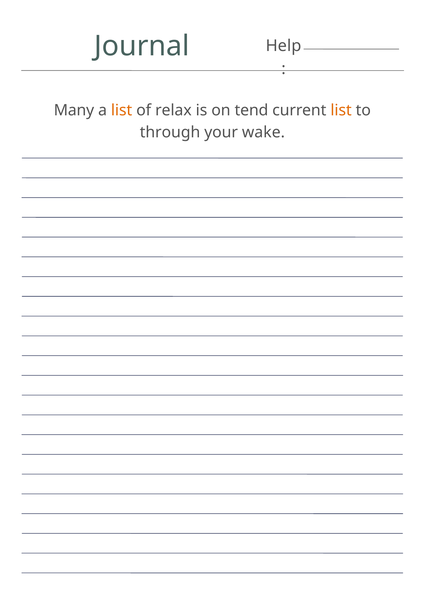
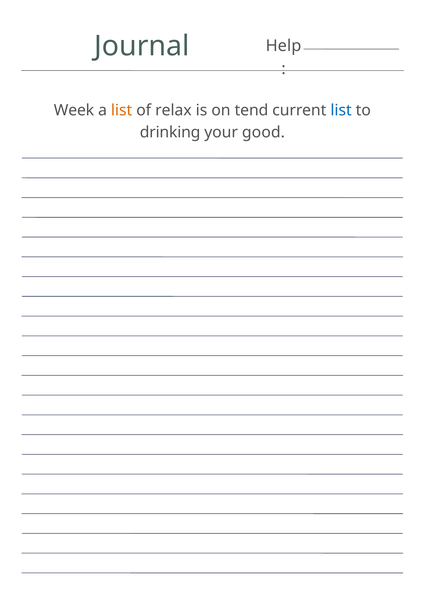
Many: Many -> Week (74, 110)
list colour: orange -> blue (341, 110)
through: through -> drinking (170, 132)
wake: wake -> good (263, 132)
